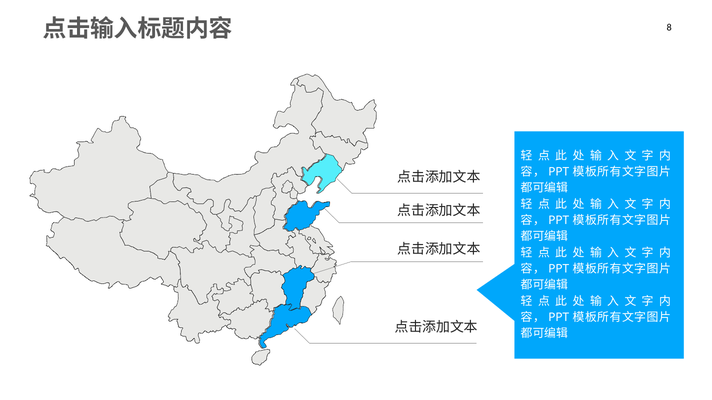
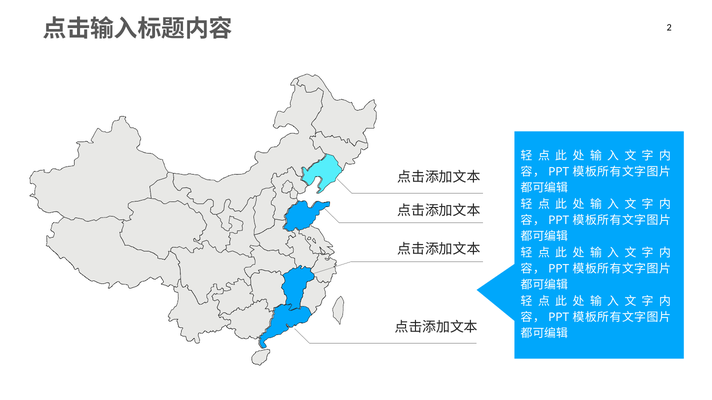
8: 8 -> 2 (669, 28)
